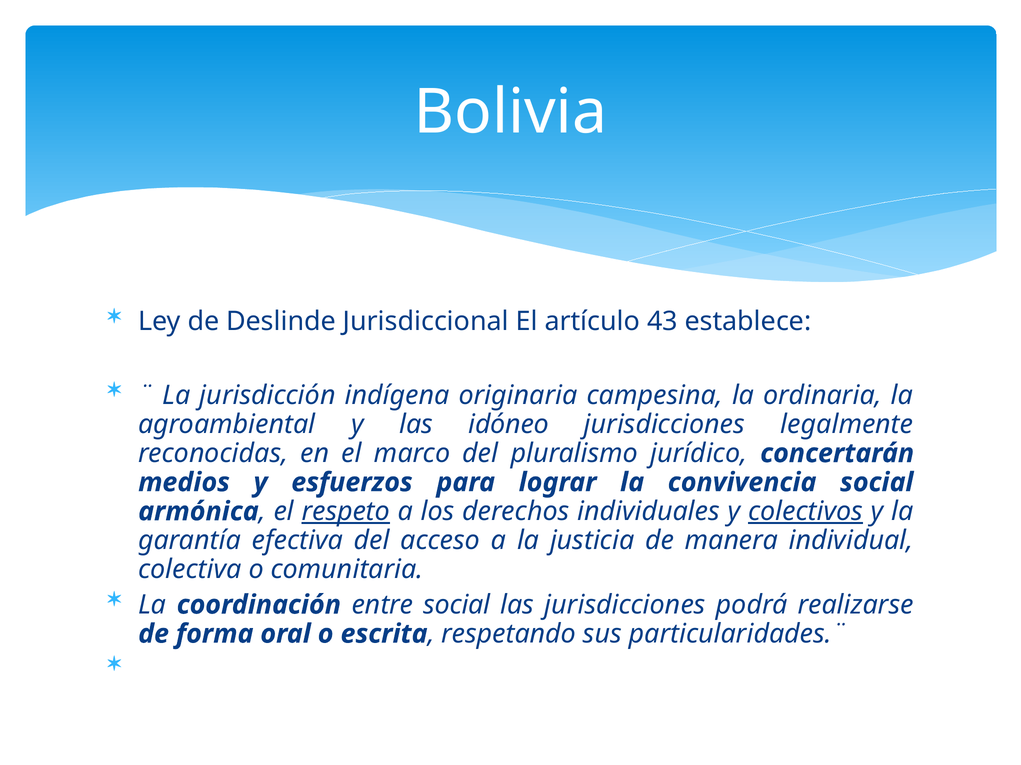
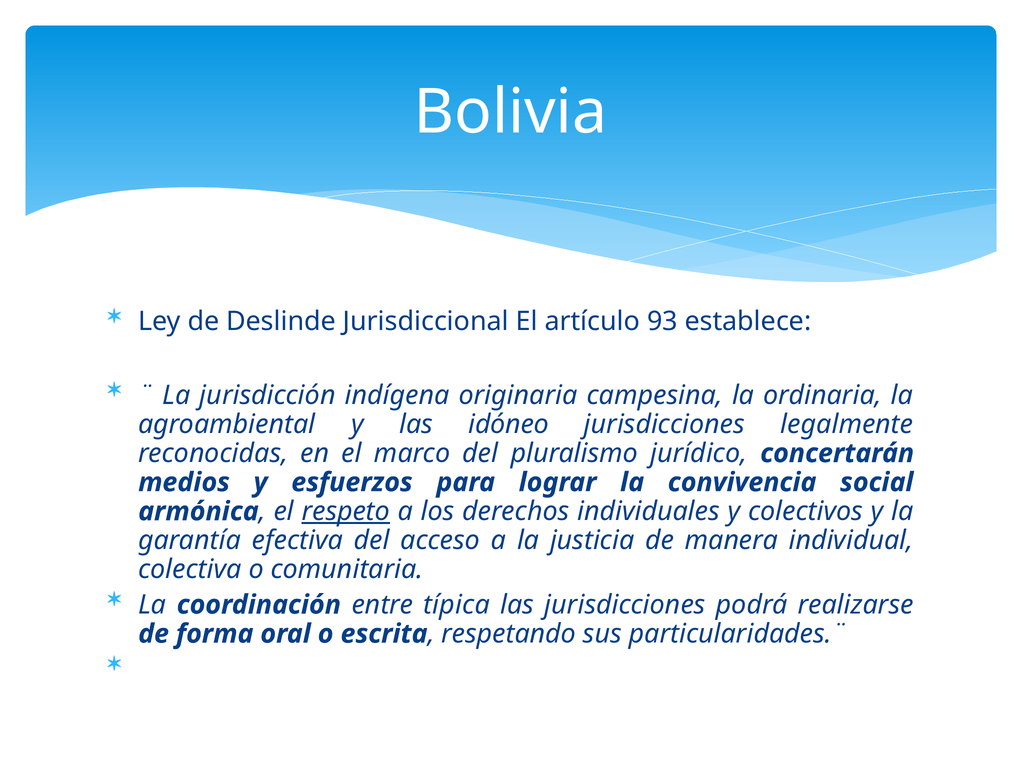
43: 43 -> 93 (662, 322)
colectivos underline: present -> none (806, 512)
entre social: social -> típica (457, 605)
